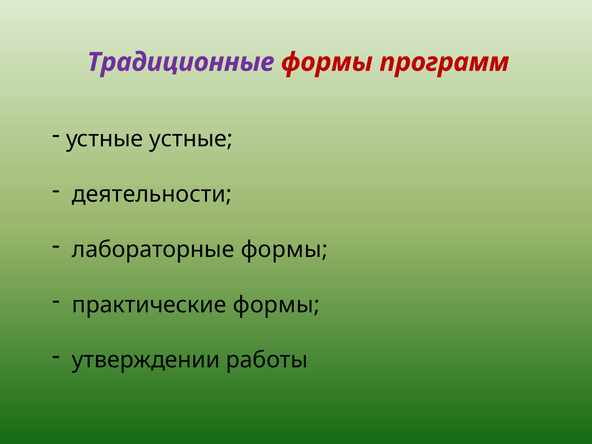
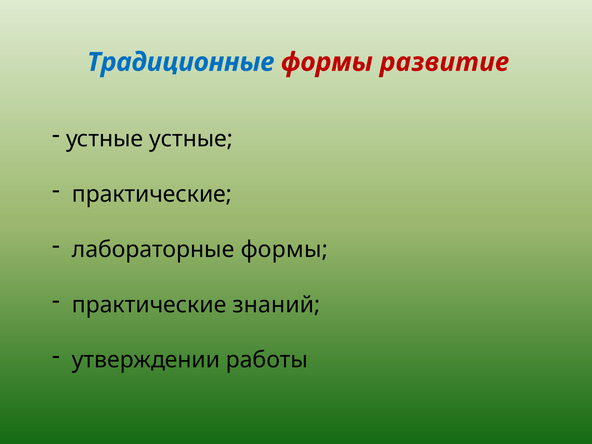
Традиционные colour: purple -> blue (181, 62)
программ: программ -> развитие (444, 62)
деятельности: деятельности -> практические (152, 194)
практические формы: формы -> знаний (276, 305)
